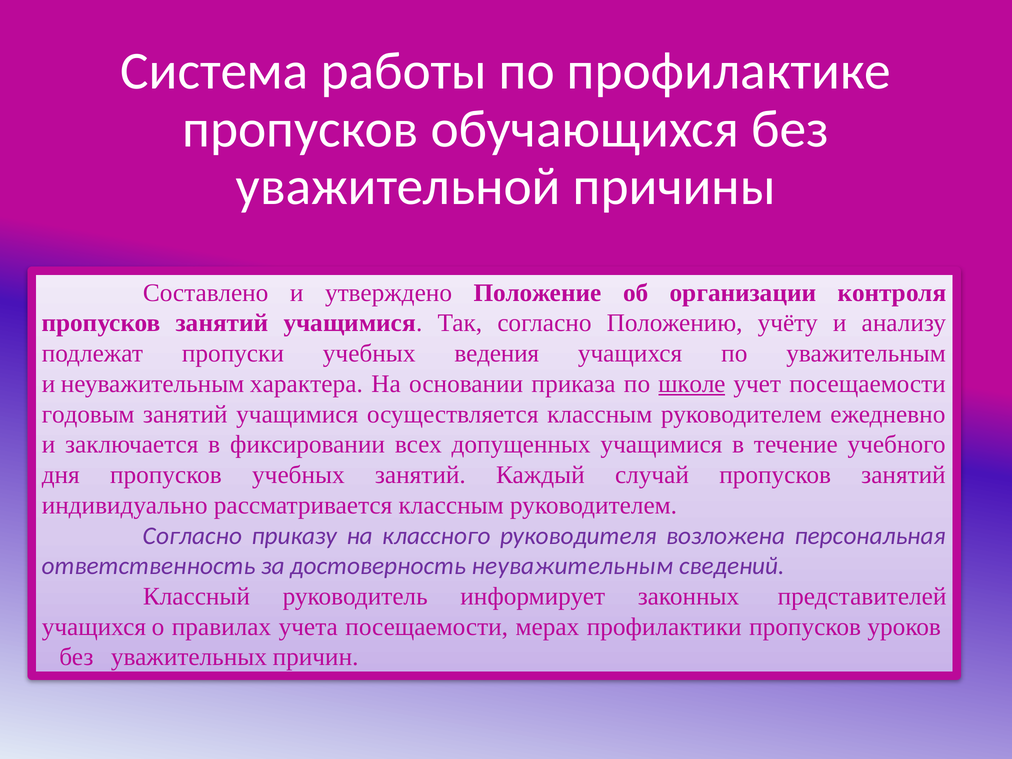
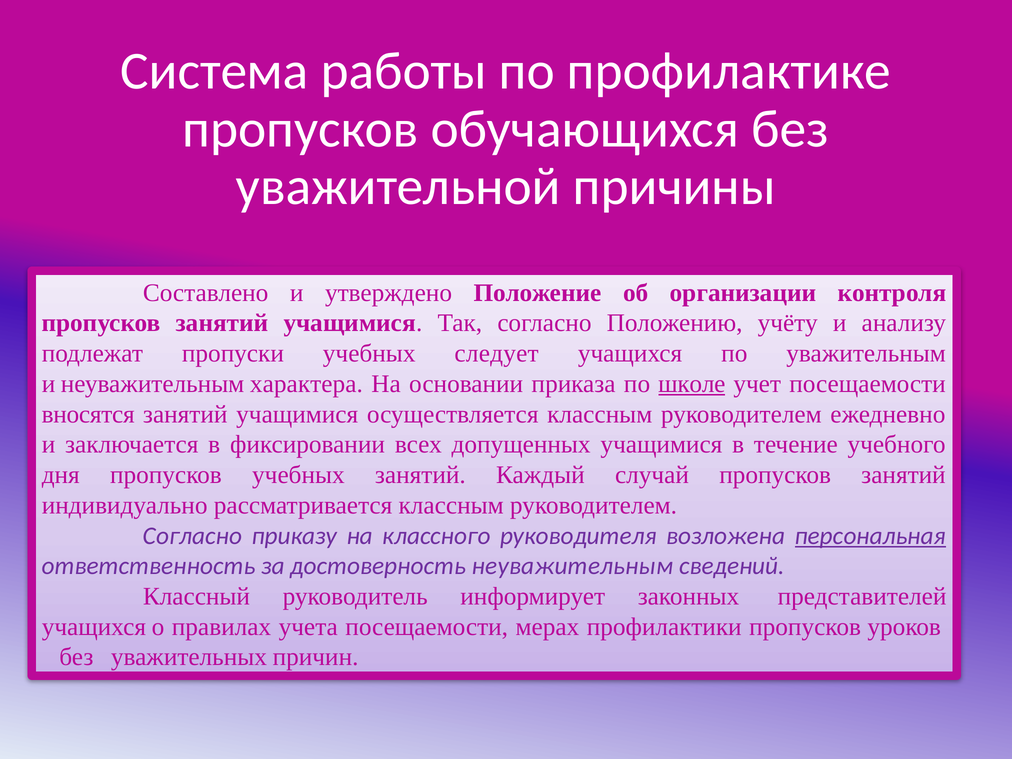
ведения: ведения -> следует (497, 354)
годовым: годовым -> вносятся (88, 414)
персональная underline: none -> present (870, 536)
